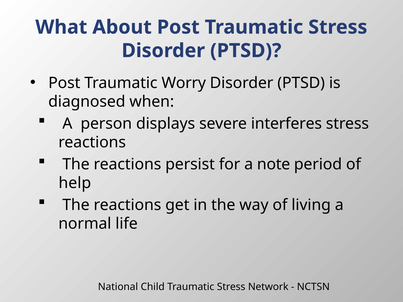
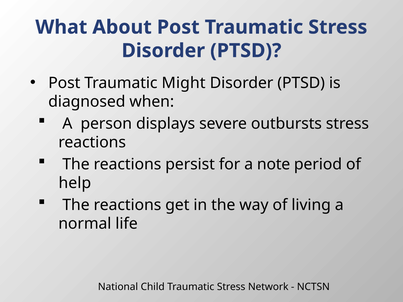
Worry: Worry -> Might (184, 83)
interferes: interferes -> outbursts (286, 124)
